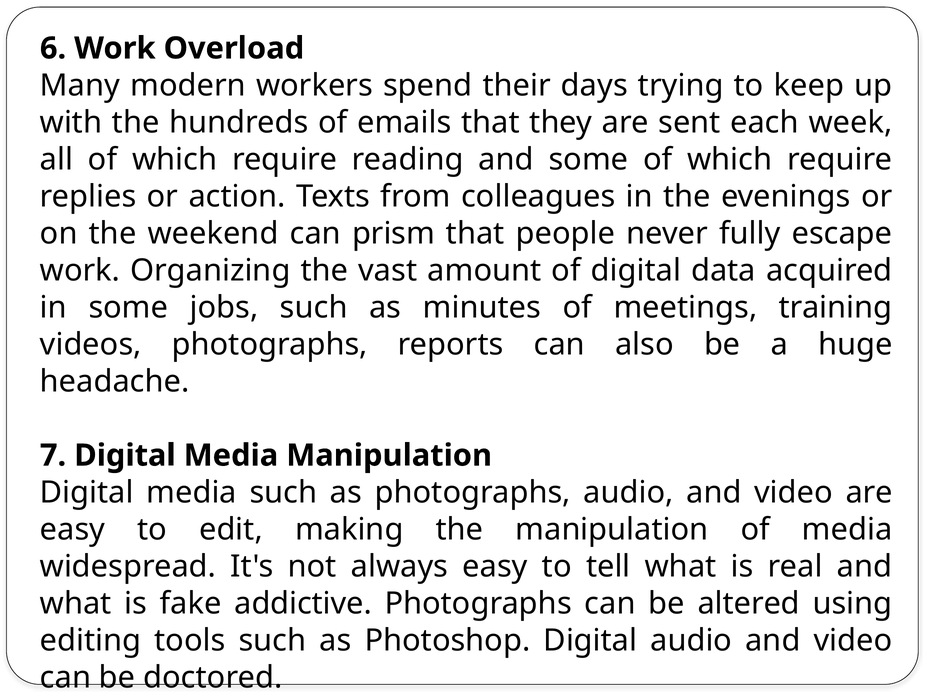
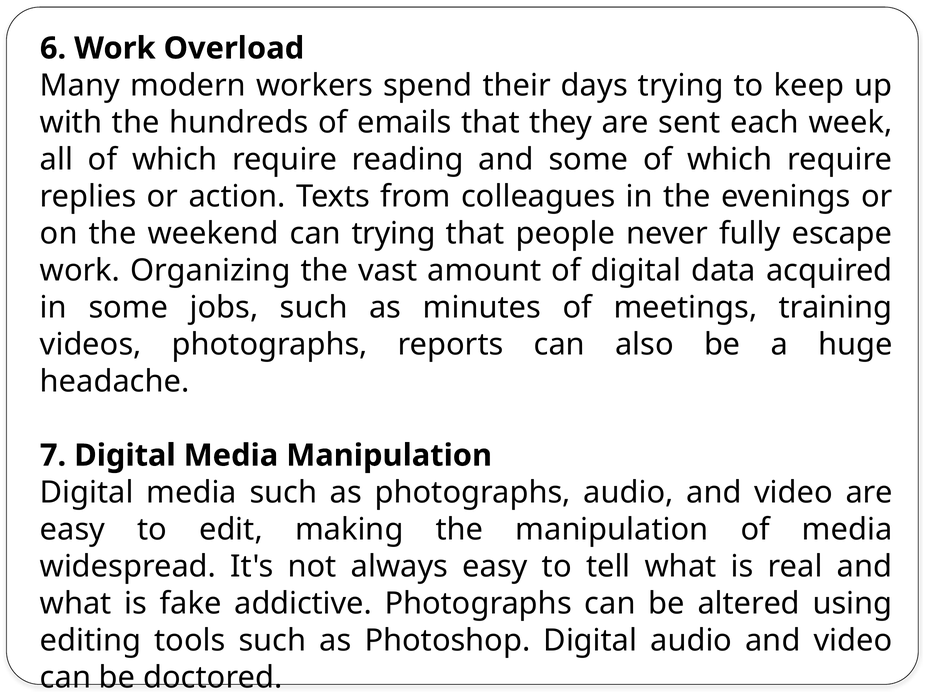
can prism: prism -> trying (394, 233)
